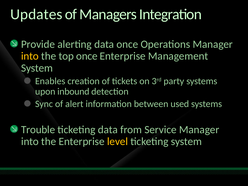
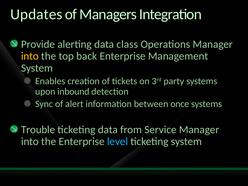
data once: once -> class (127, 44)
top once: once -> back (87, 56)
used: used -> once (180, 104)
level colour: yellow -> light blue (118, 142)
